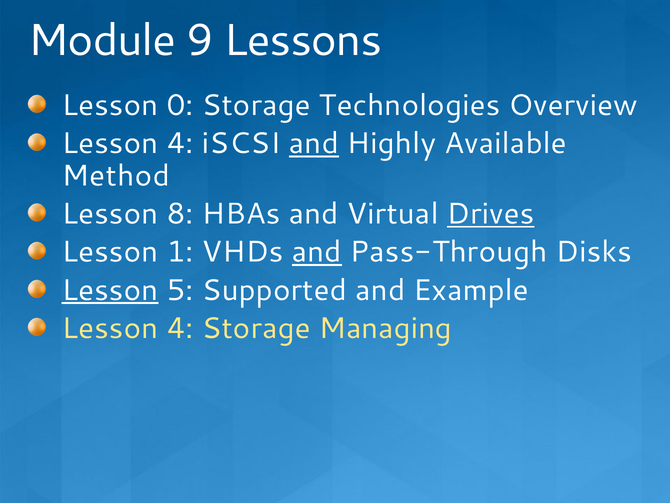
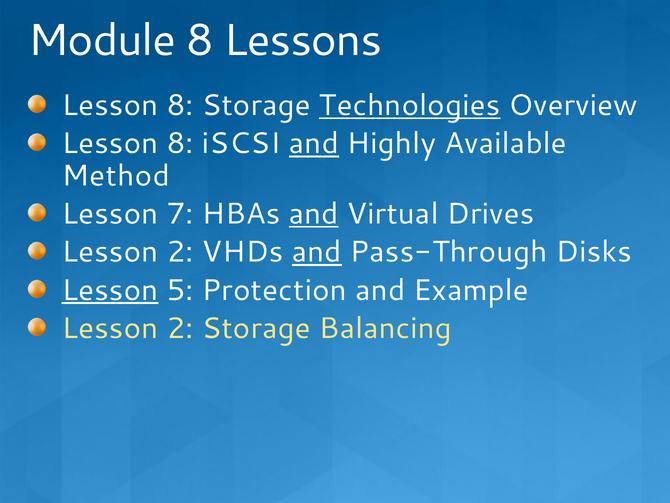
Module 9: 9 -> 8 (200, 41)
0: 0 -> 8 (180, 105)
Technologies underline: none -> present (410, 105)
4: 4 -> 8 (180, 143)
8: 8 -> 7 (180, 214)
and underline: none -> present (314, 214)
Drives underline: present -> none (491, 214)
1: 1 -> 2 (180, 252)
Supported: Supported -> Protection (274, 290)
4: 4 -> 2 (180, 328)
Managing: Managing -> Balancing (385, 328)
